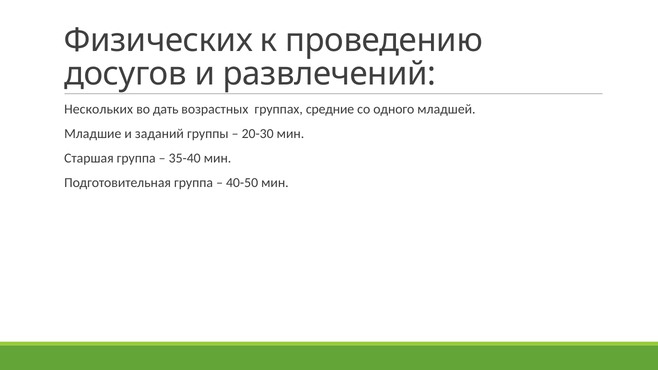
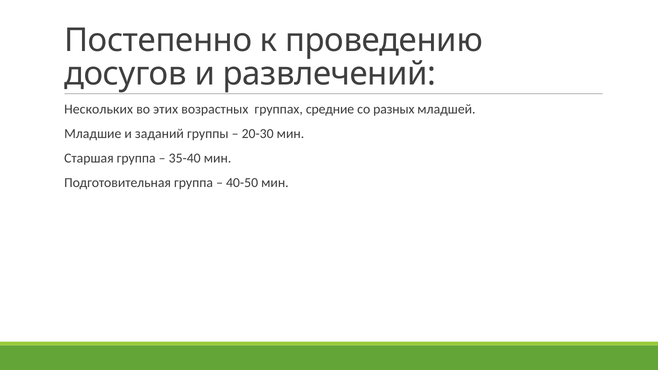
Физических: Физических -> Постепенно (158, 40)
дать: дать -> этих (166, 109)
одного: одного -> разных (394, 109)
